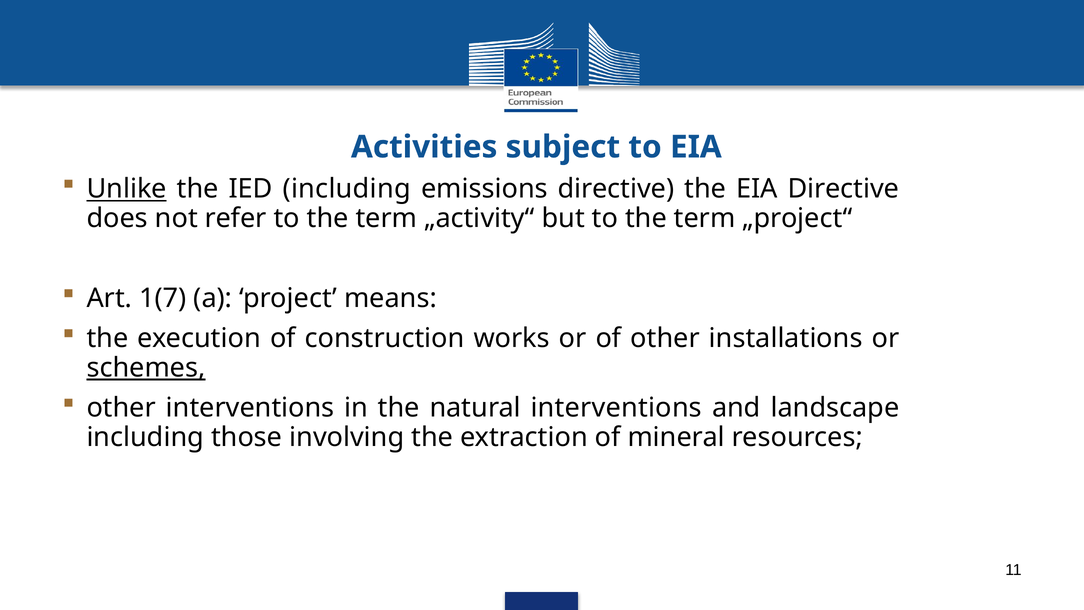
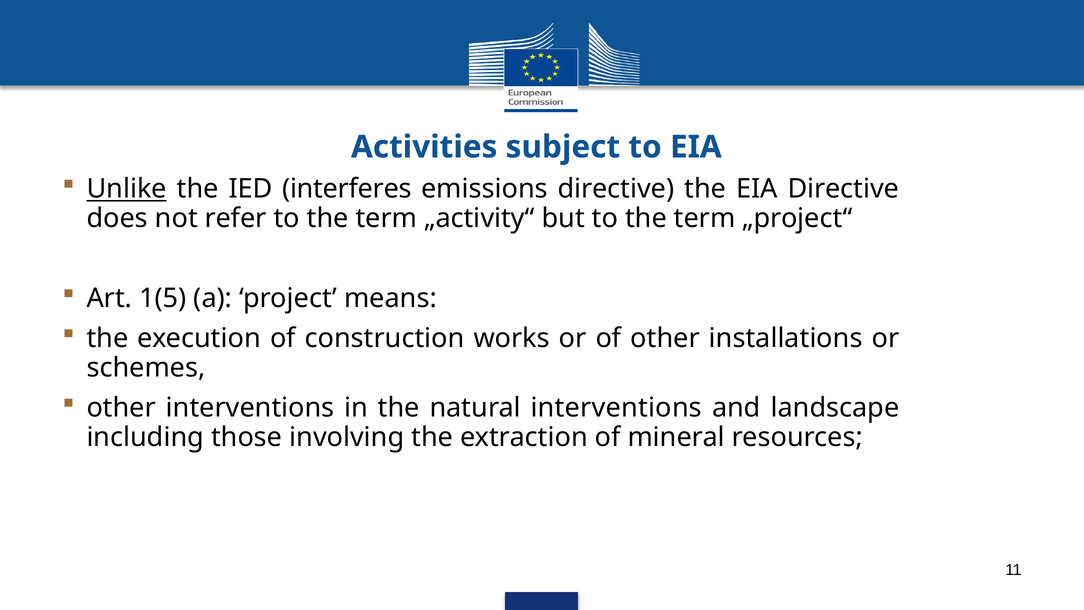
IED including: including -> interferes (347, 189)
1(7: 1(7 -> 1(5 (163, 298)
schemes underline: present -> none (146, 368)
